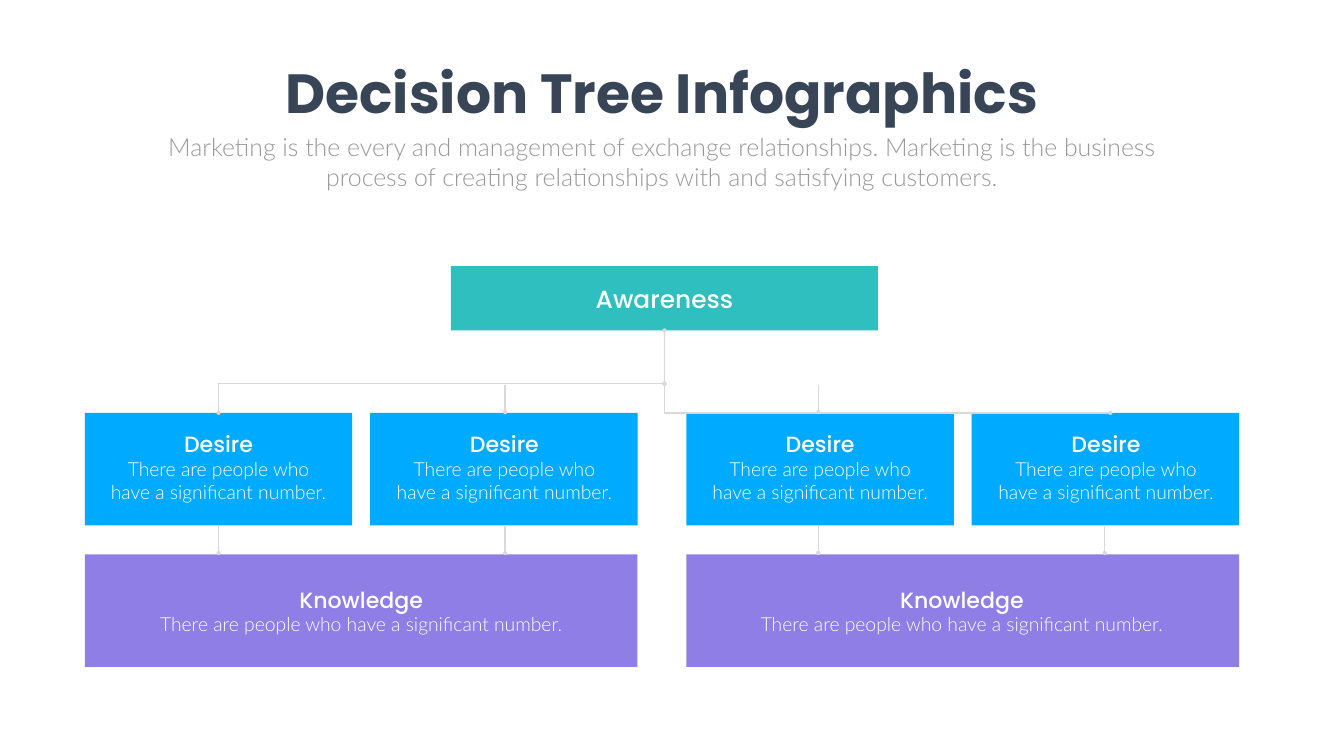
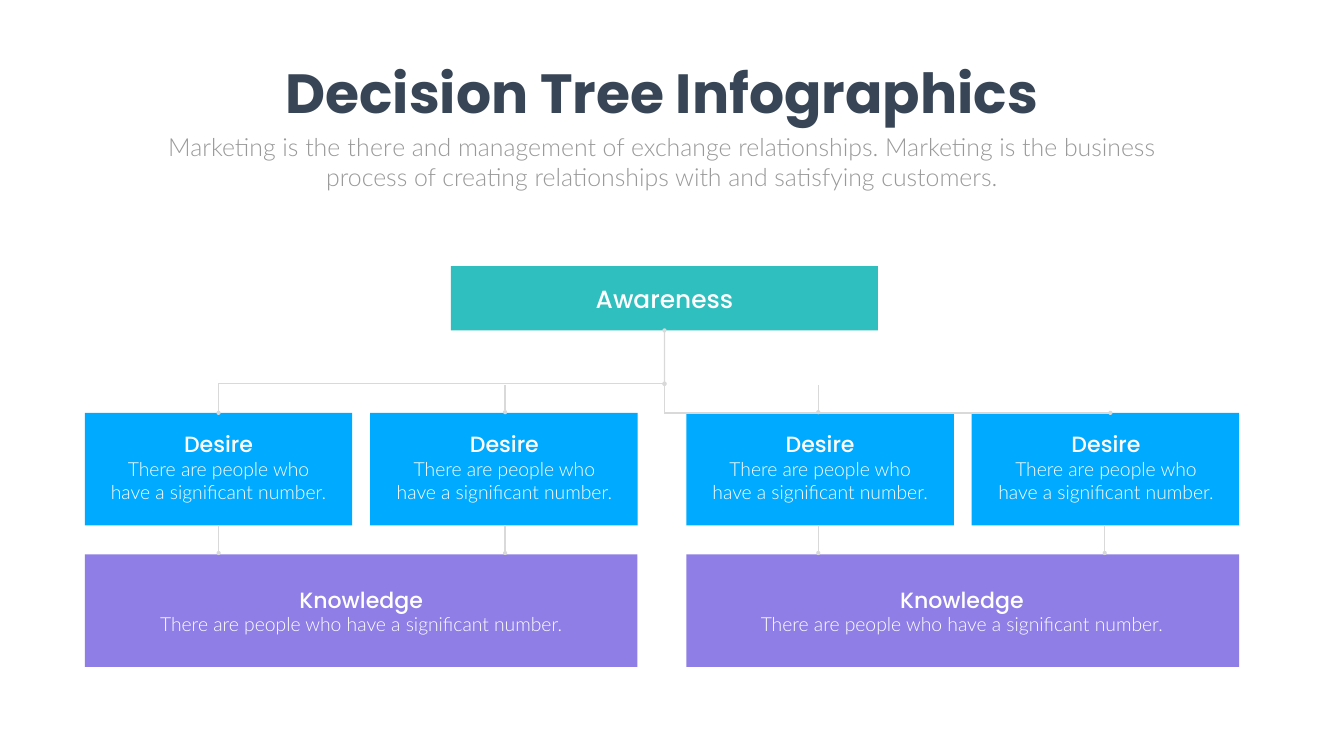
the every: every -> there (376, 148)
